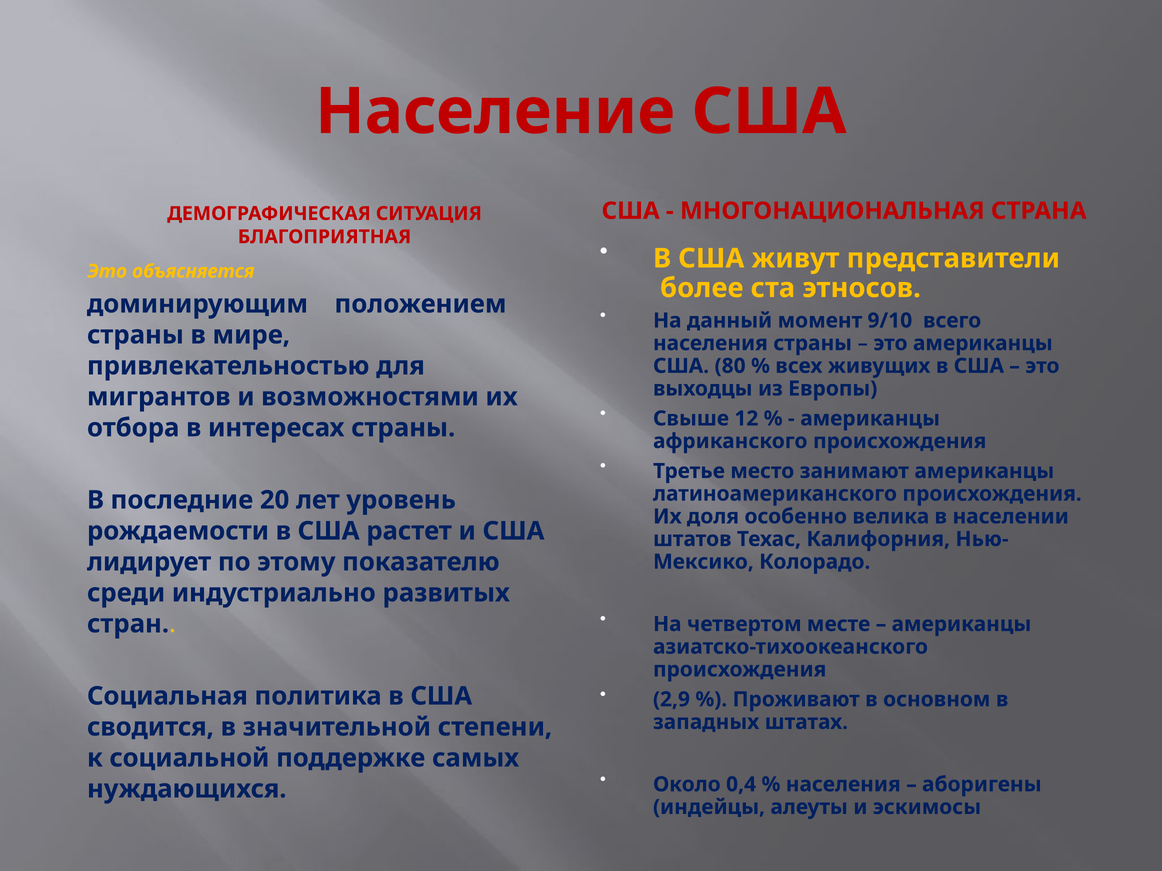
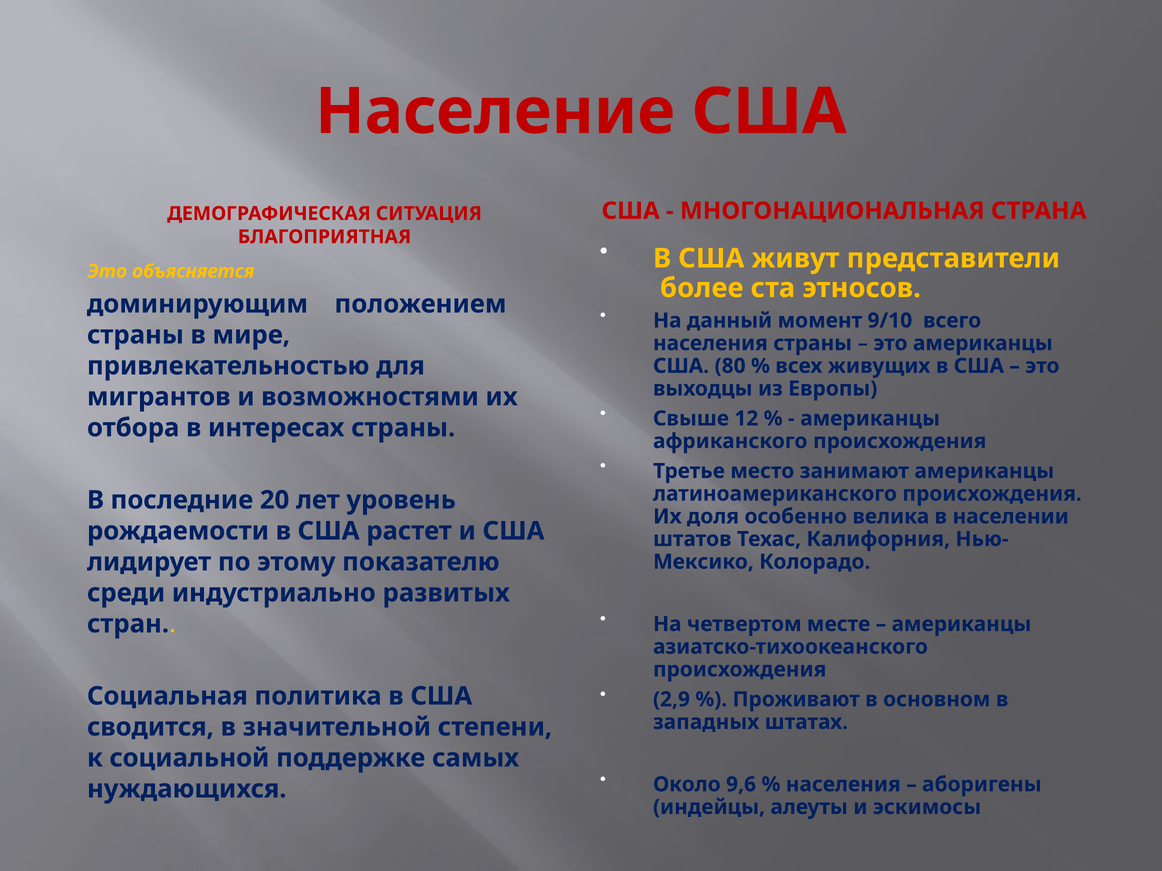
0,4: 0,4 -> 9,6 (741, 785)
